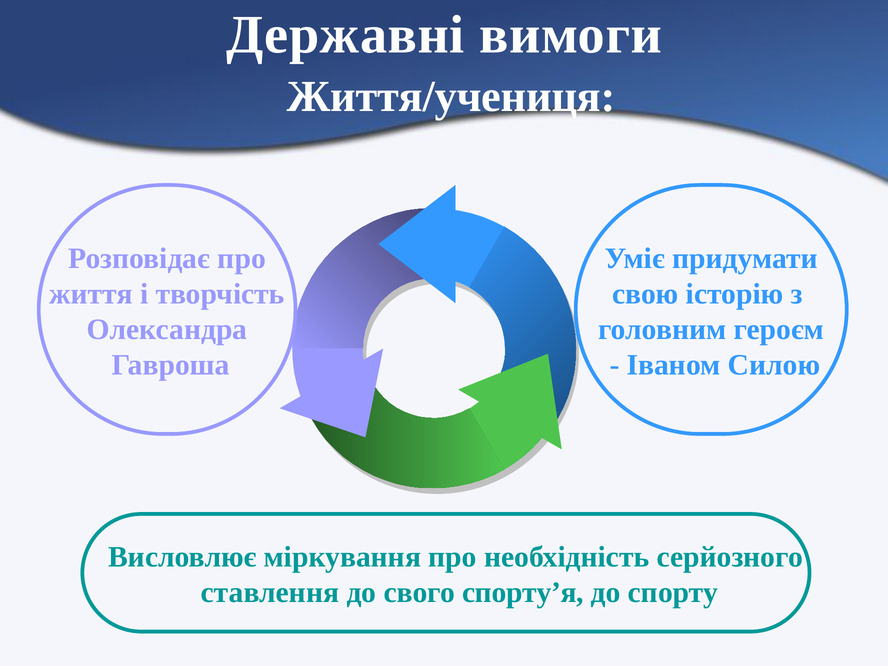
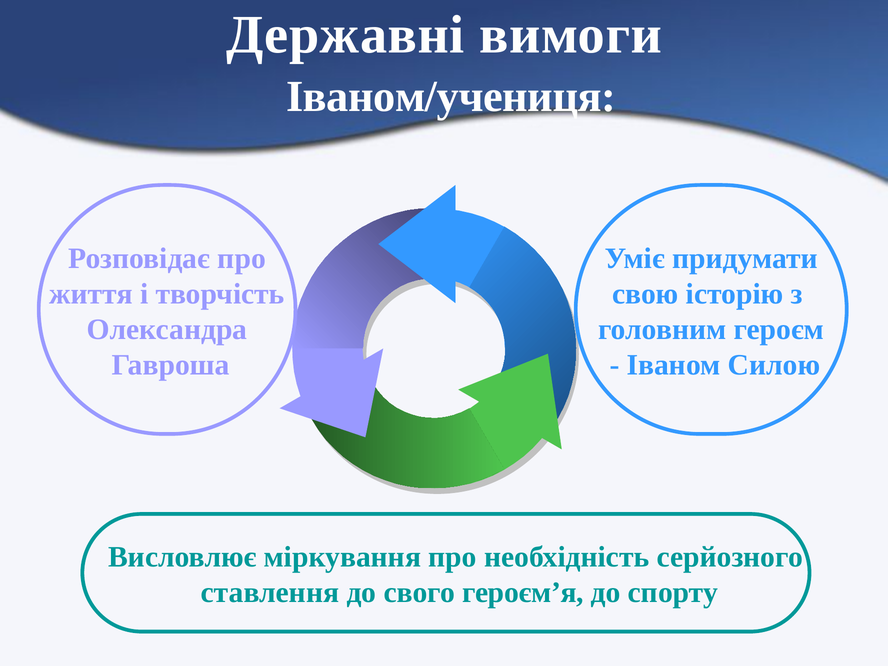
Життя/учениця: Життя/учениця -> Іваном/учениця (451, 97)
спорту’я: спорту’я -> героєм’я (523, 593)
